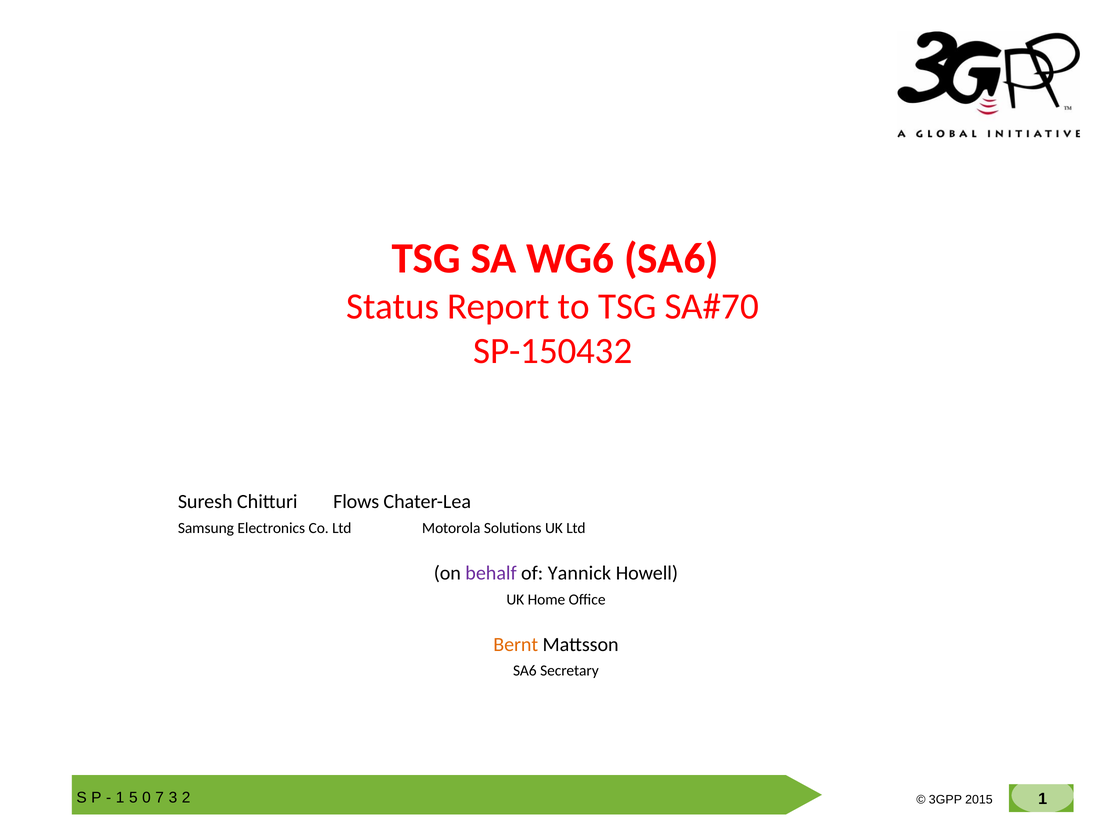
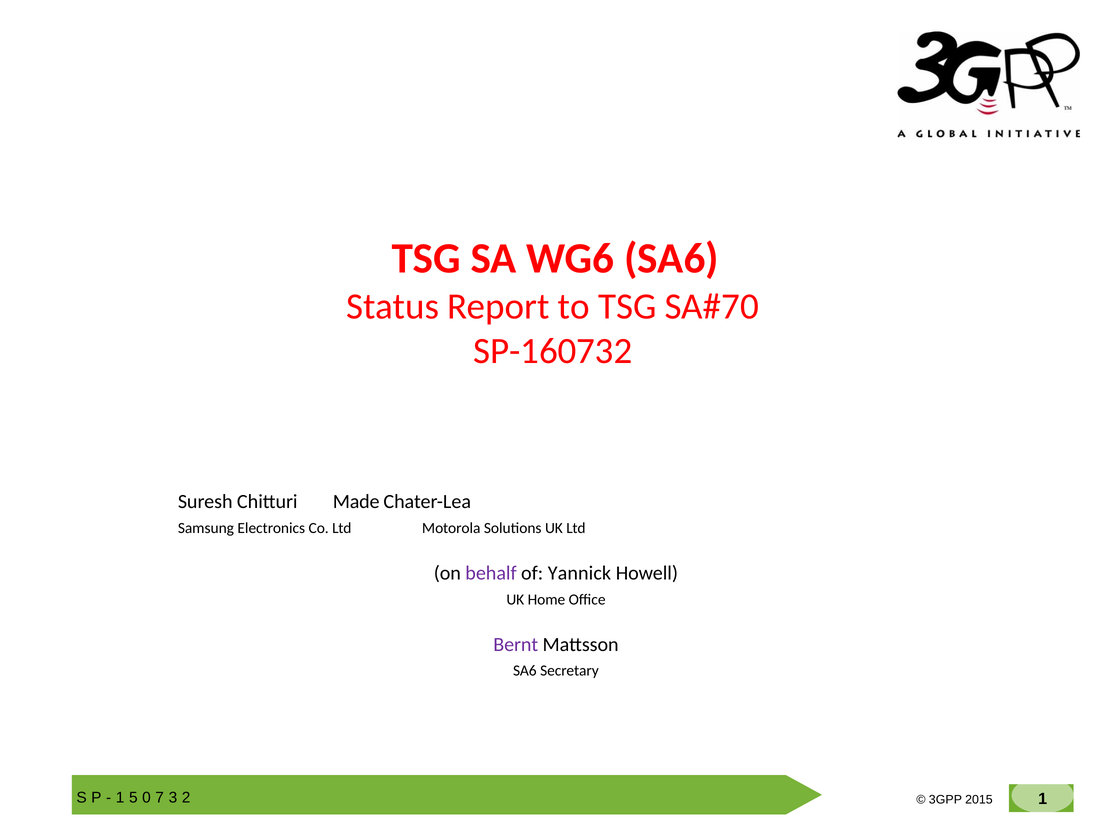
SP-150432: SP-150432 -> SP-160732 (553, 351)
Flows: Flows -> Made (356, 502)
Bernt colour: orange -> purple (516, 645)
